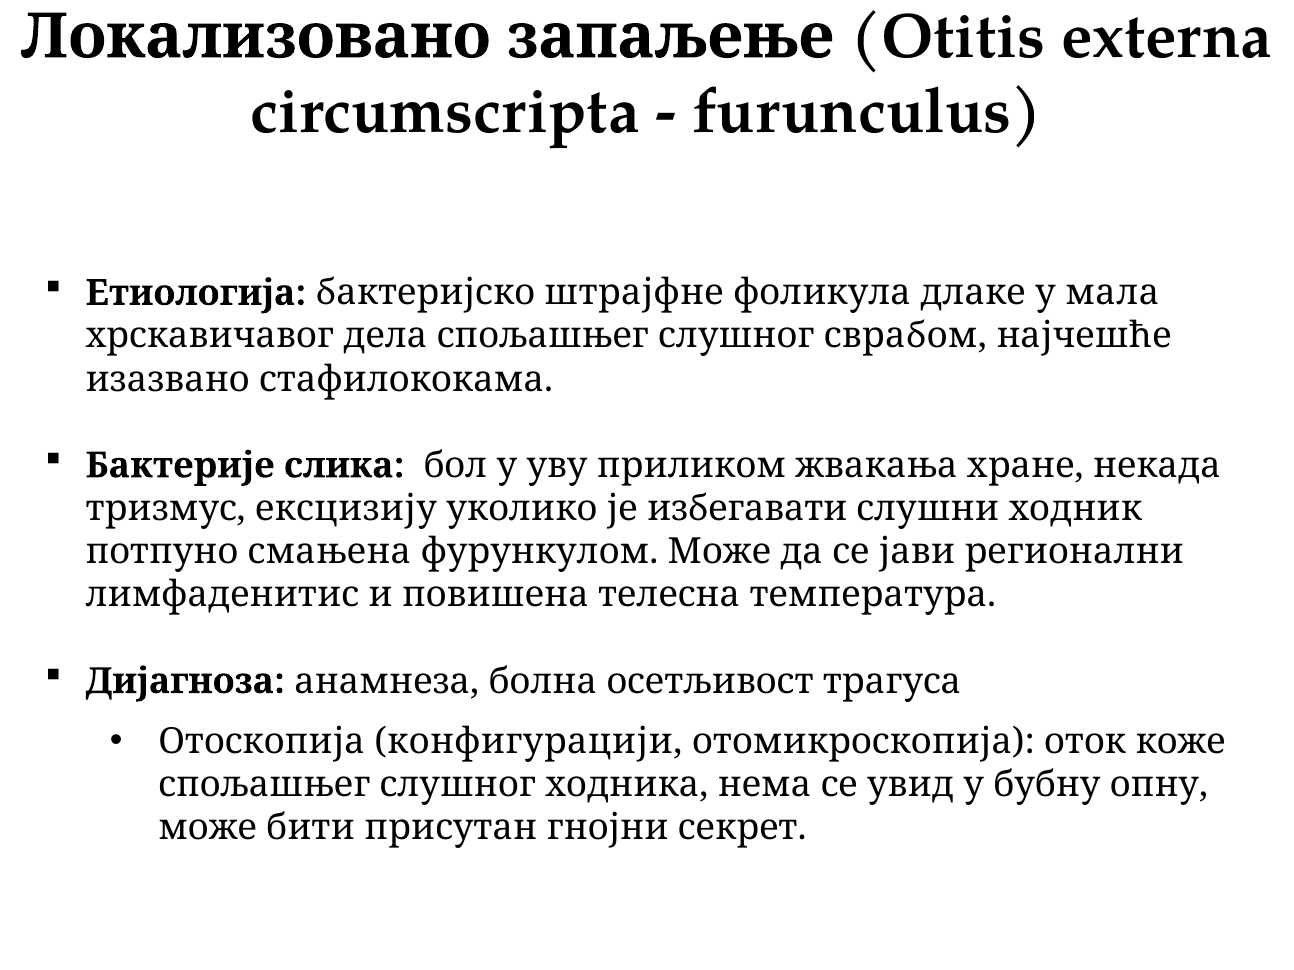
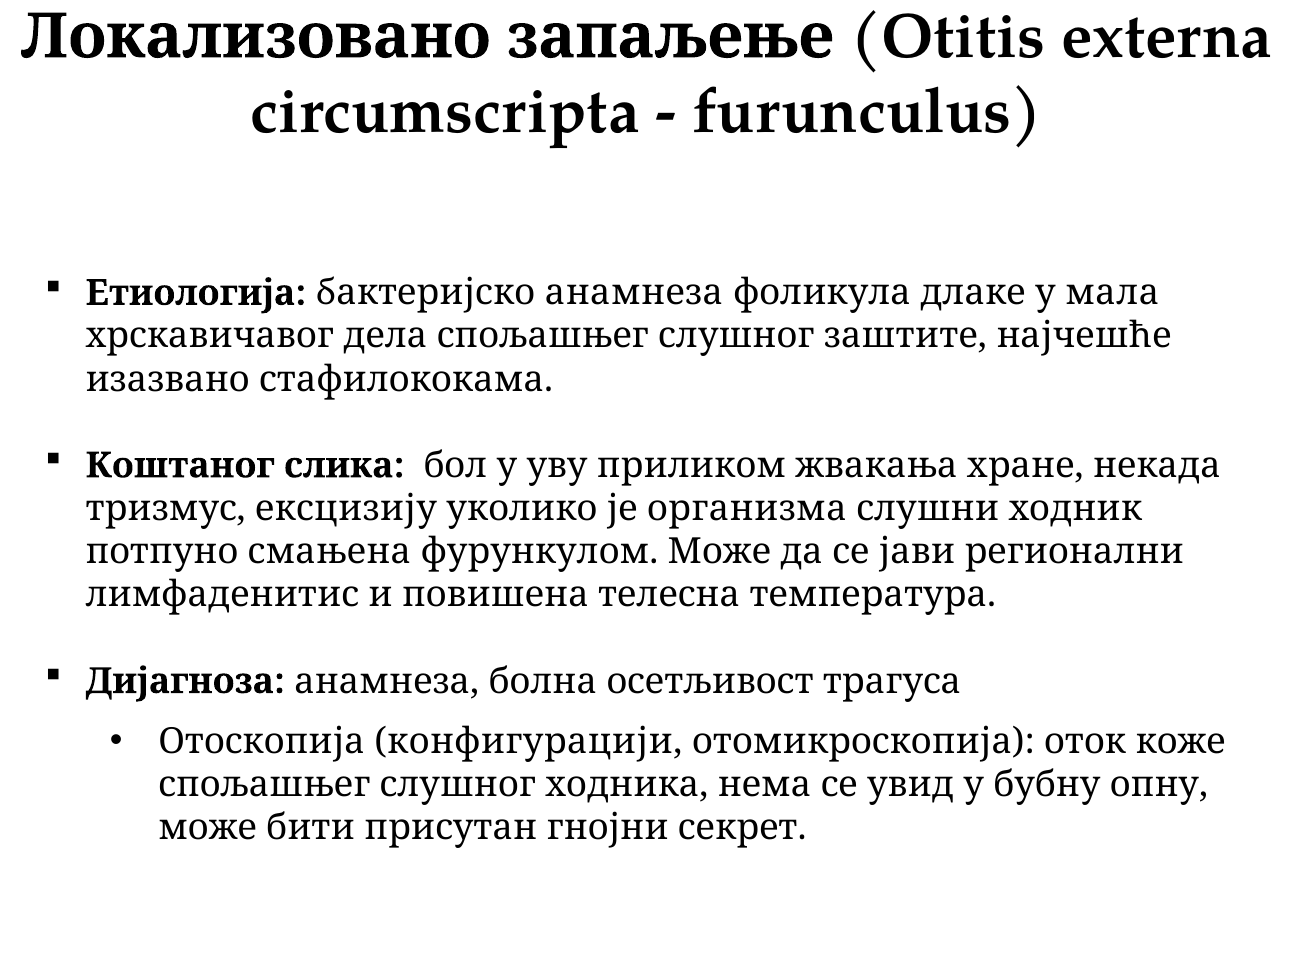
бактеријско штрајфне: штрајфне -> анамнеза (634, 293)
сврабом: сврабом -> заштите (905, 336)
Бактерије: Бактерије -> Коштаног (180, 466)
избегавати: избегавати -> организма (747, 509)
